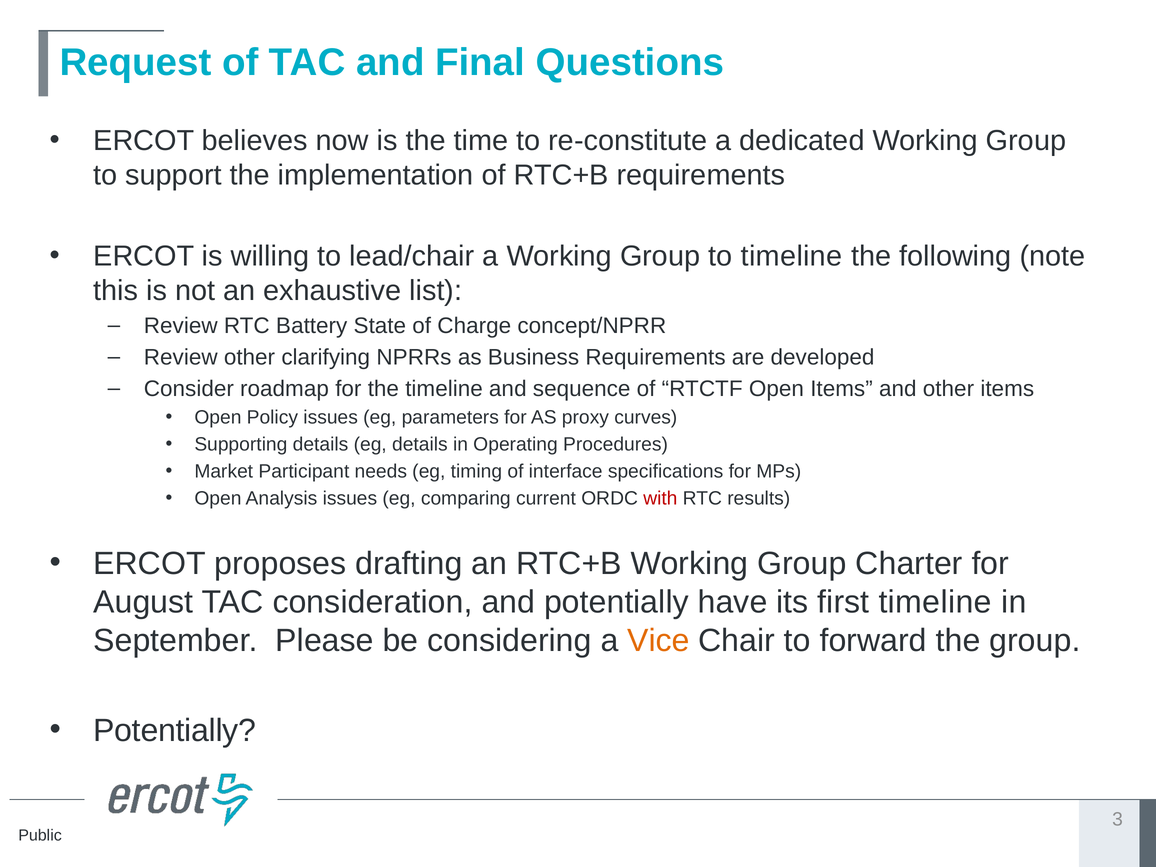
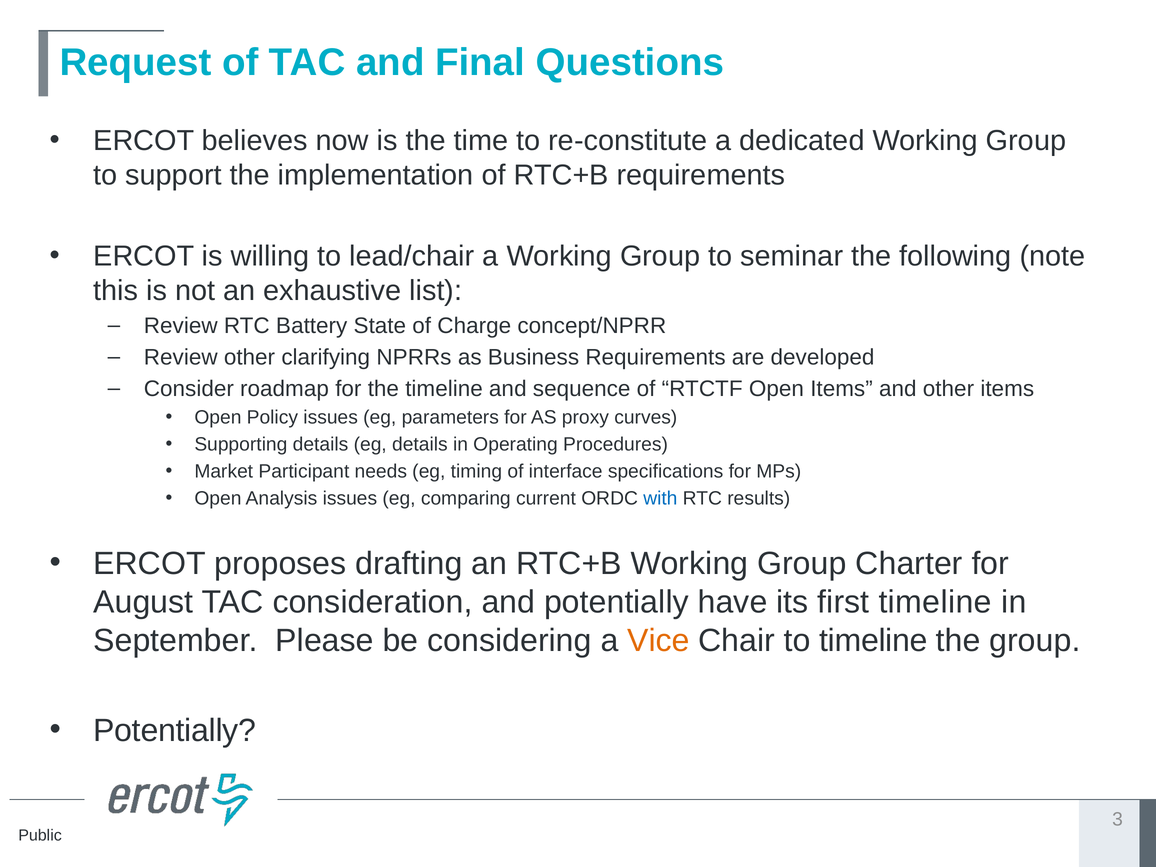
to timeline: timeline -> seminar (792, 256)
with colour: red -> blue (660, 498)
to forward: forward -> timeline (873, 641)
